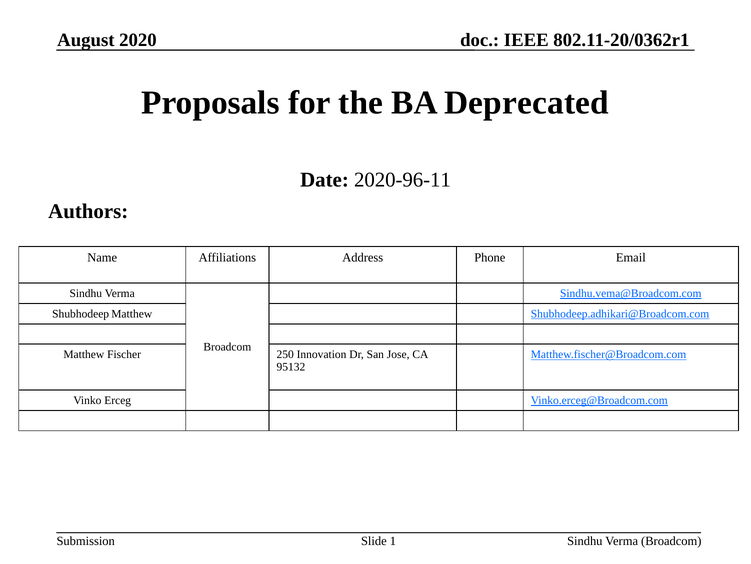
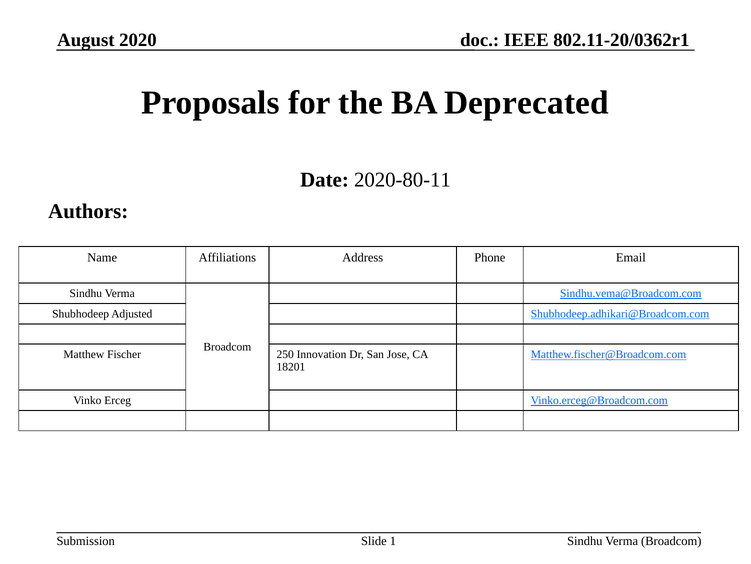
2020-96-11: 2020-96-11 -> 2020-80-11 (402, 180)
Shubhodeep Matthew: Matthew -> Adjusted (132, 313)
95132: 95132 -> 18201 (291, 367)
